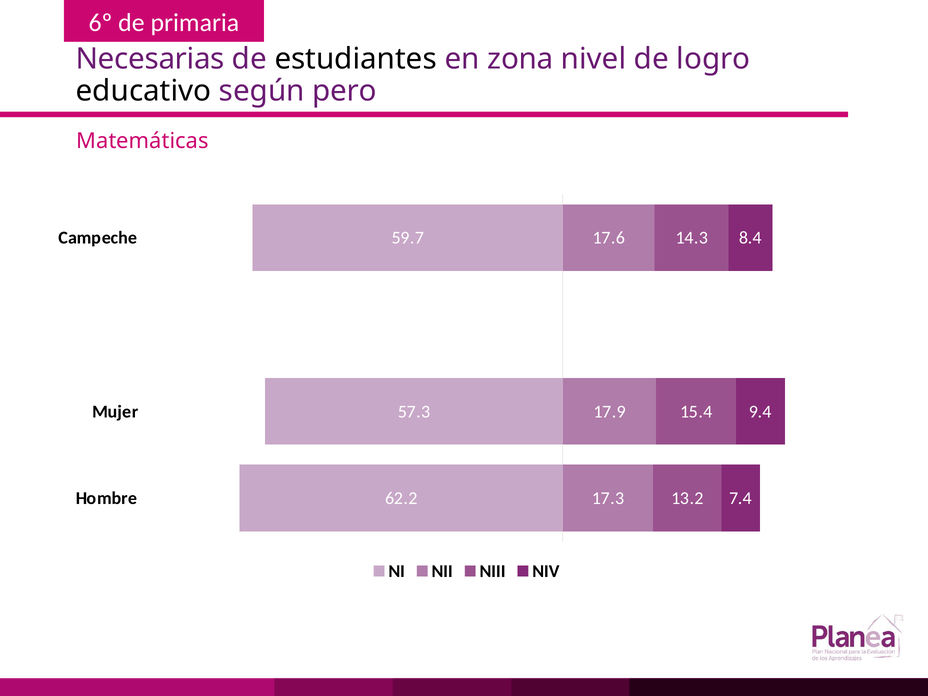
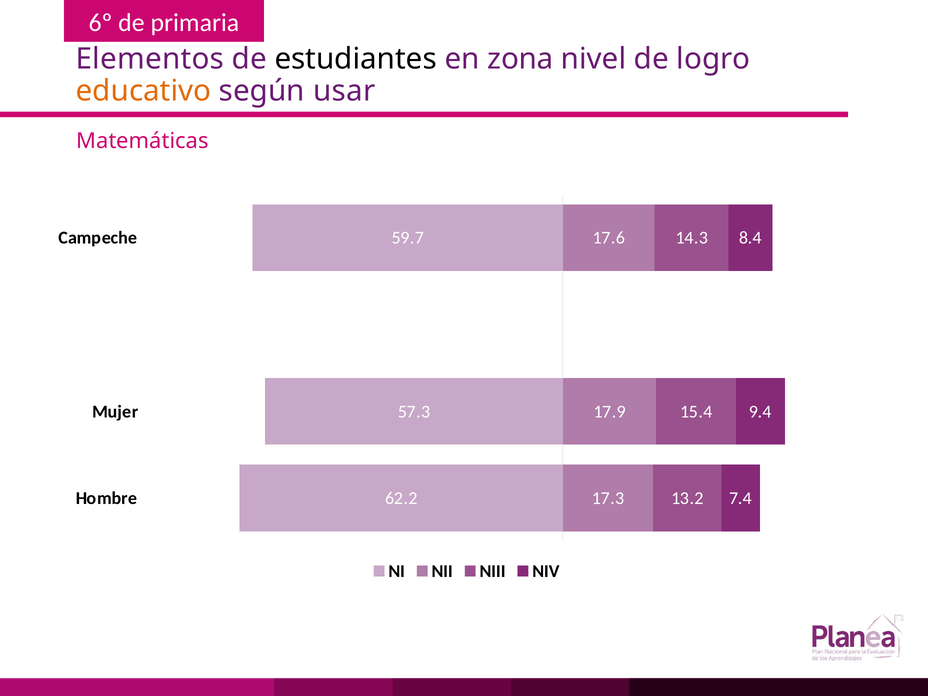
Necesarias: Necesarias -> Elementos (150, 59)
educativo colour: black -> orange (143, 91)
pero: pero -> usar (344, 91)
